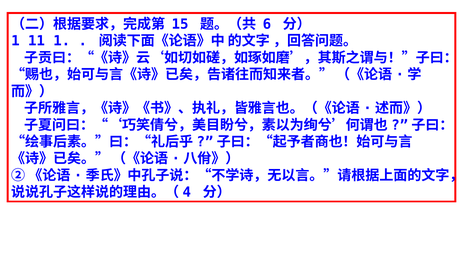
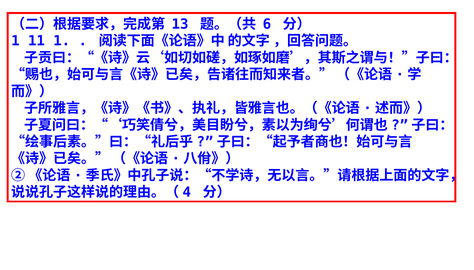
15: 15 -> 13 (180, 24)
